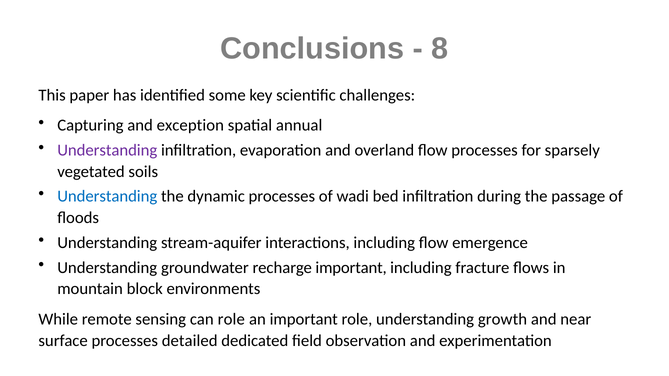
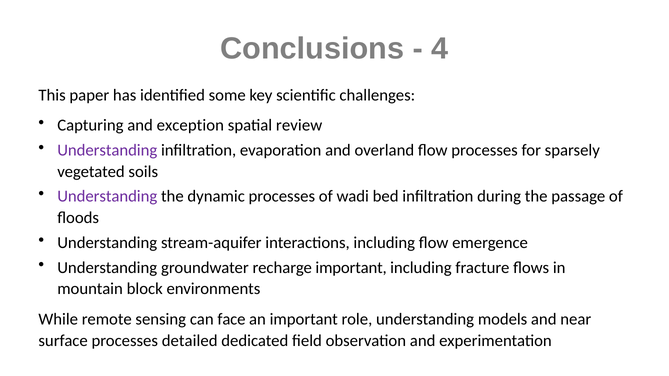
8: 8 -> 4 (440, 49)
annual: annual -> review (299, 126)
Understanding colour: blue -> purple (107, 197)
can role: role -> face (231, 320)
growth: growth -> models (503, 320)
